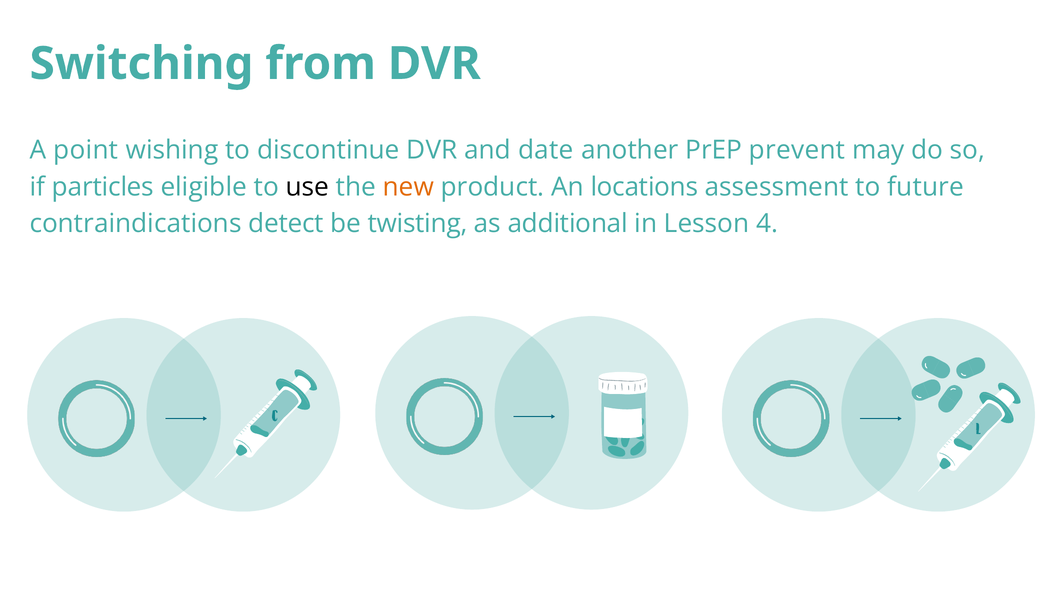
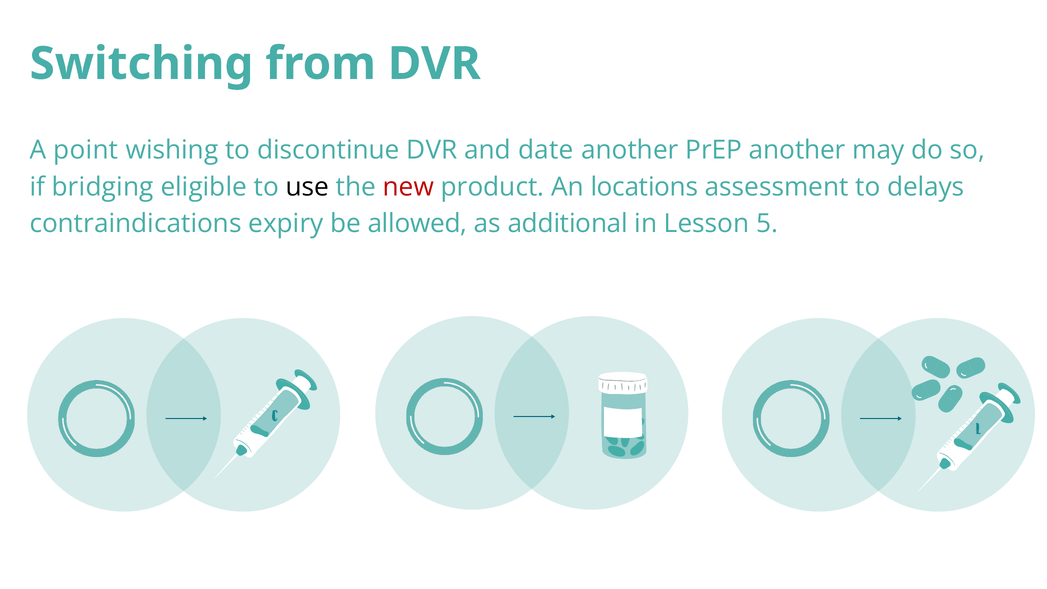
PrEP prevent: prevent -> another (797, 150)
particles: particles -> bridging (103, 187)
new colour: orange -> red (408, 187)
future: future -> delays (926, 187)
detect: detect -> expiry (286, 224)
twisting: twisting -> allowed (417, 224)
4: 4 -> 5 (767, 224)
